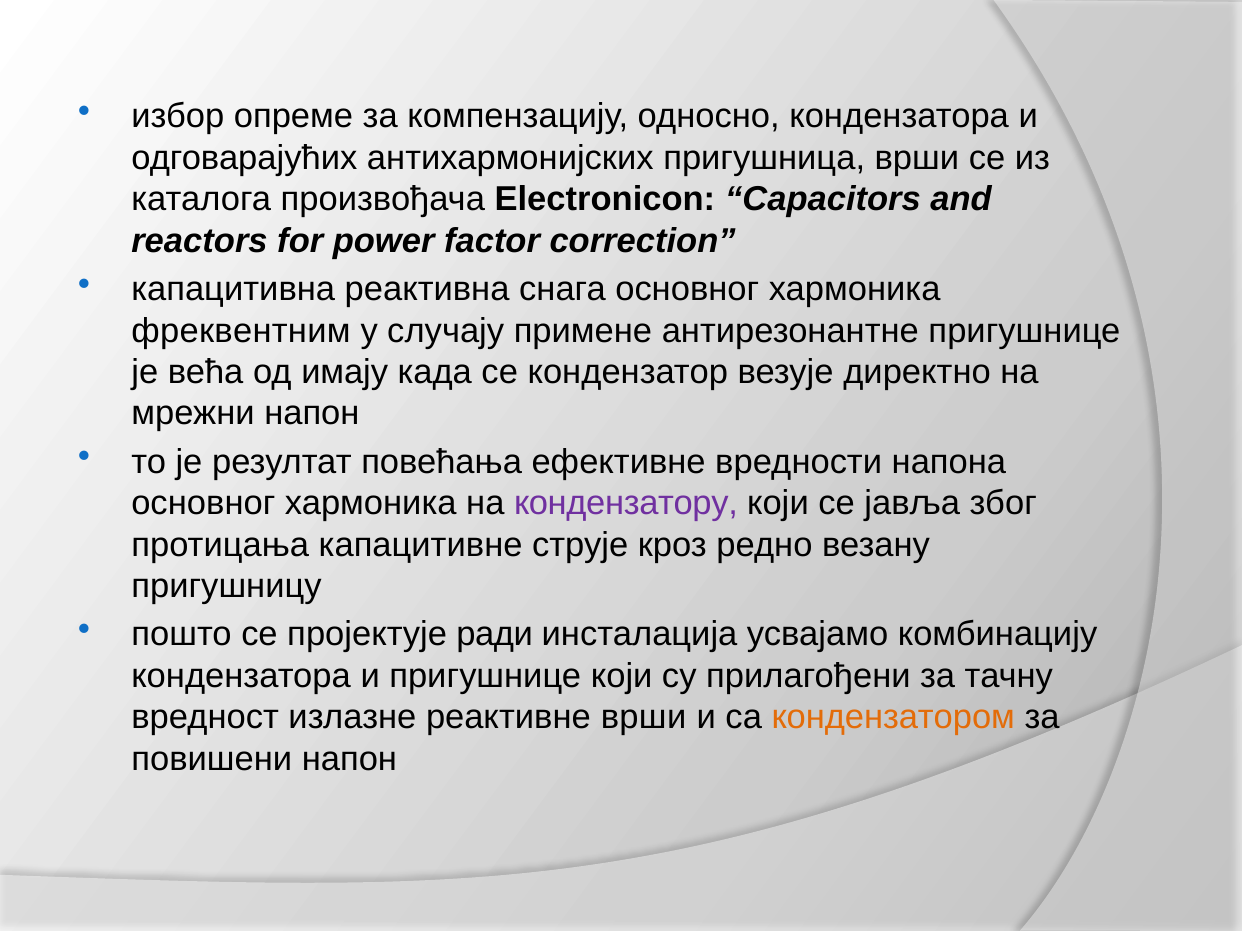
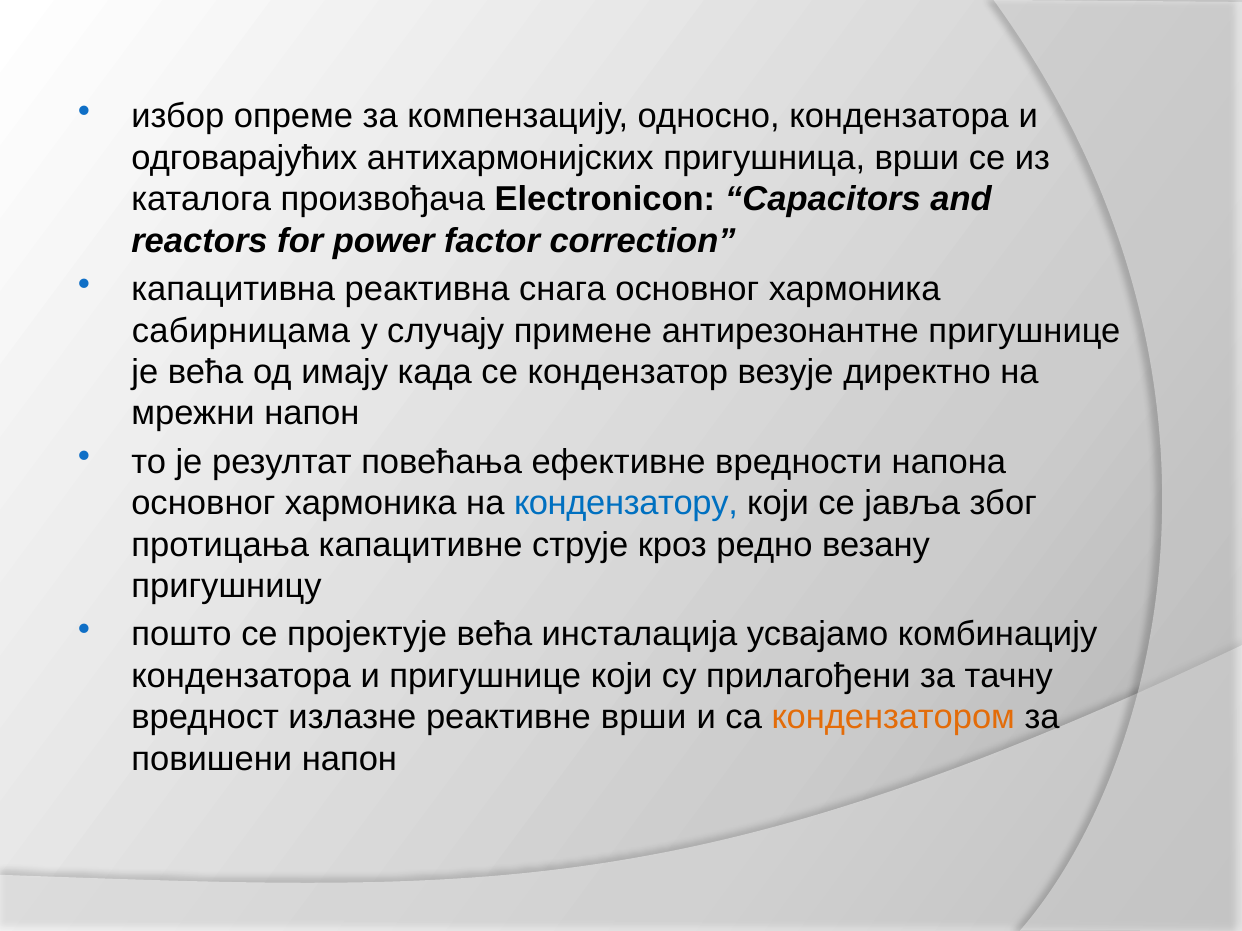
фреквентним: фреквентним -> сабирницама (241, 331)
кондензатору colour: purple -> blue (626, 504)
пројектује ради: ради -> већа (495, 635)
